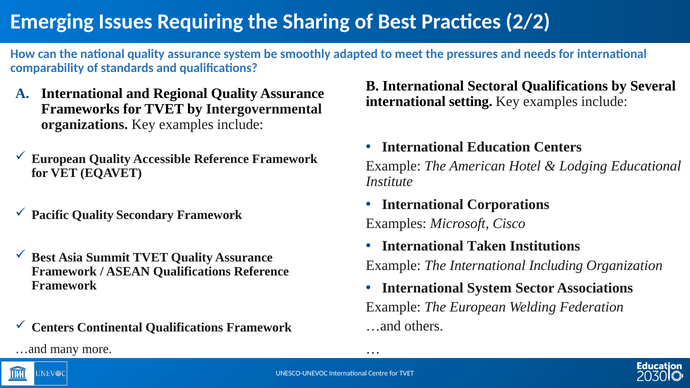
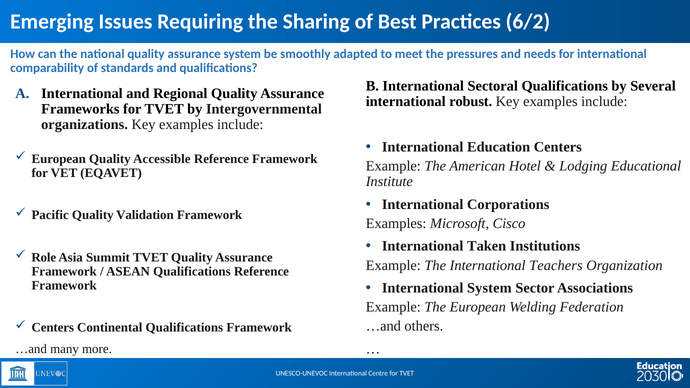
2/2: 2/2 -> 6/2 (528, 22)
setting: setting -> robust (471, 102)
Secondary: Secondary -> Validation (145, 215)
Best: Best -> Role (44, 258)
Including: Including -> Teachers (556, 265)
